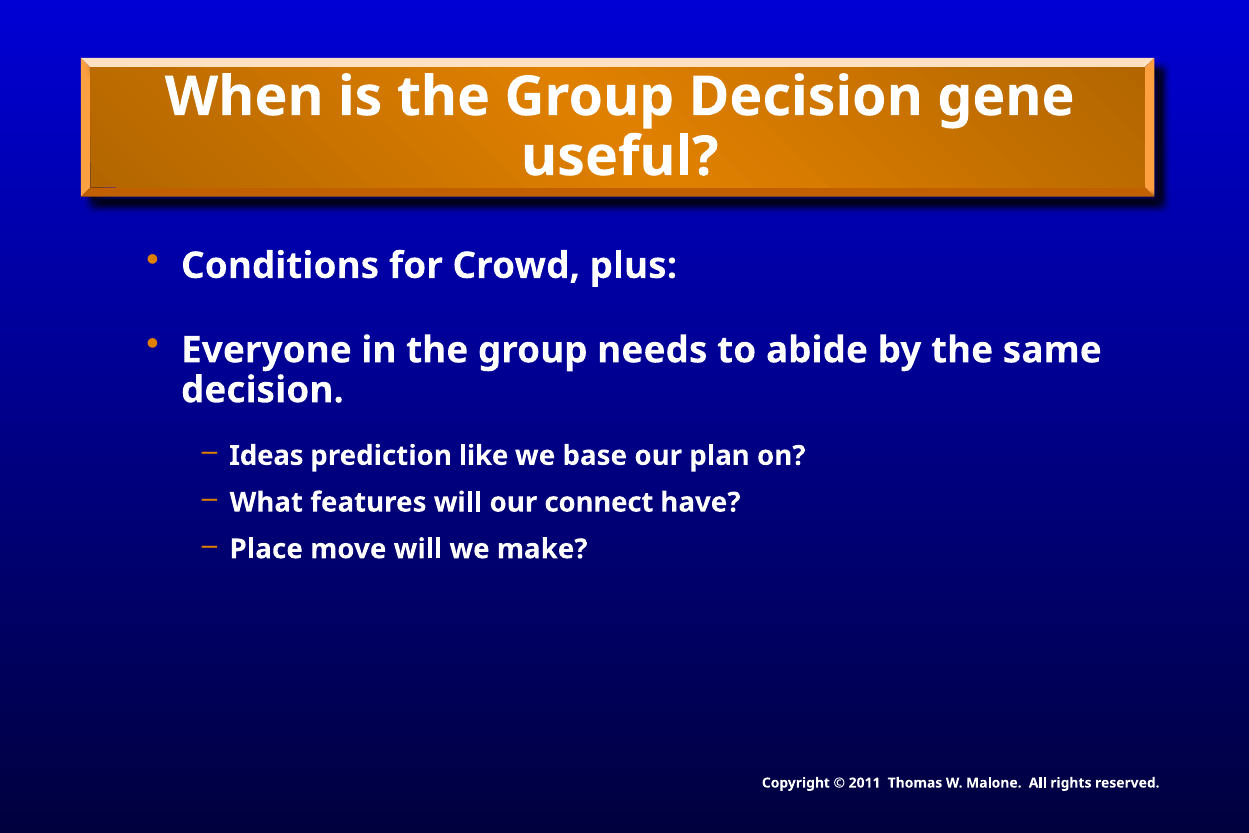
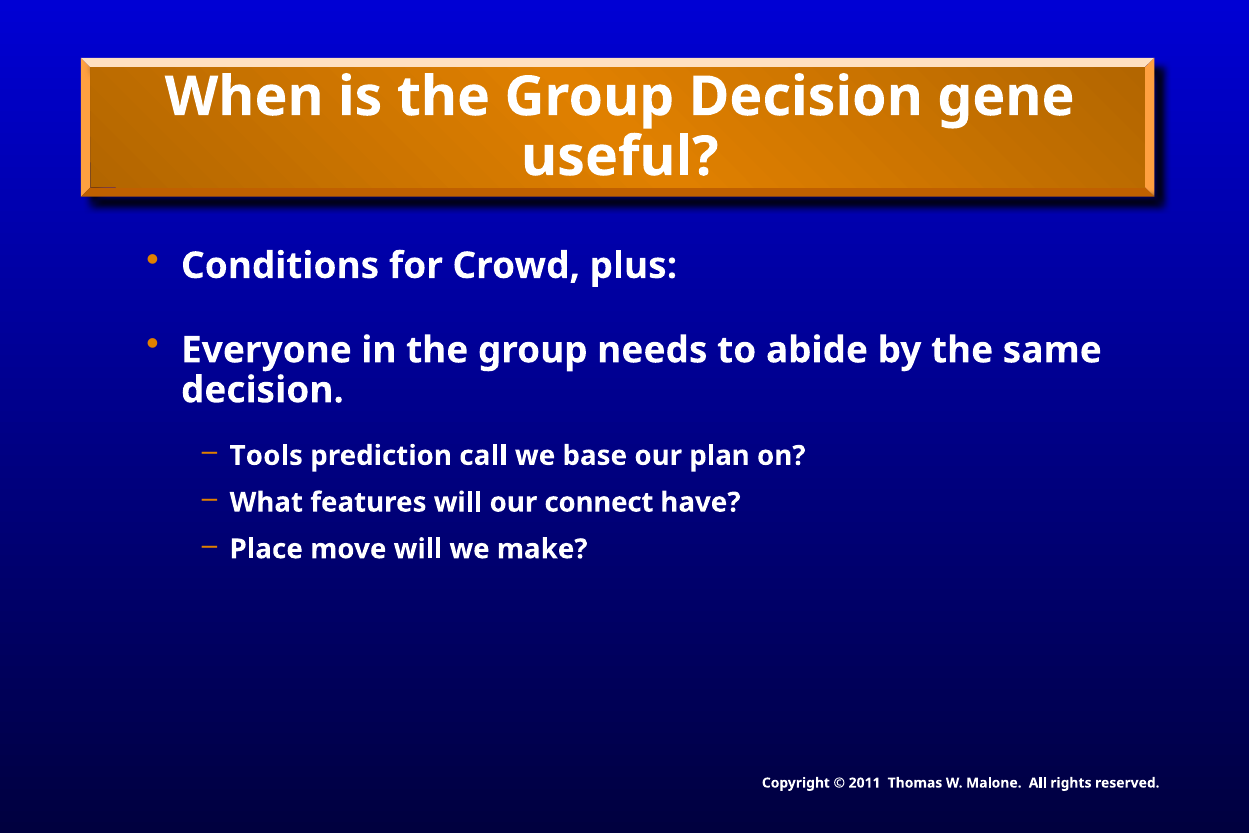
Ideas: Ideas -> Tools (266, 456)
like: like -> call (483, 456)
